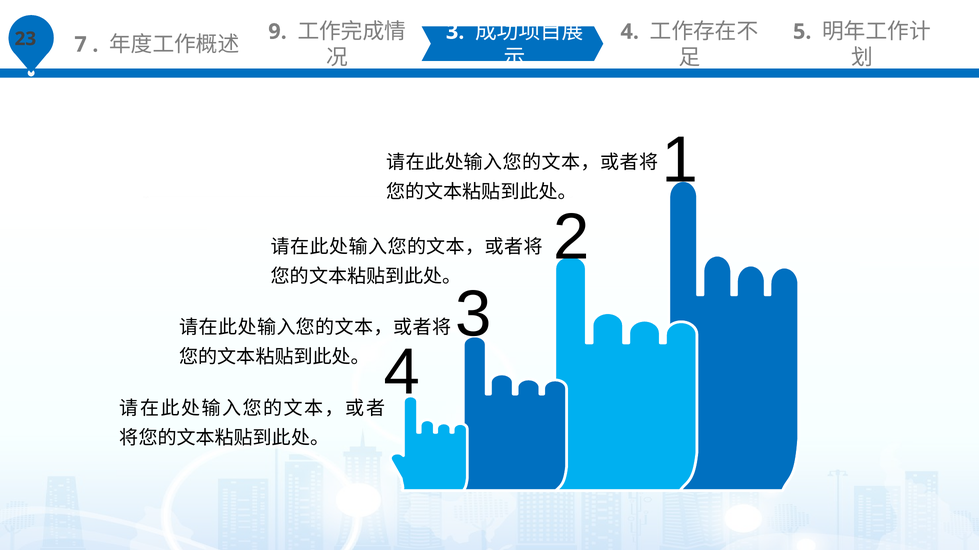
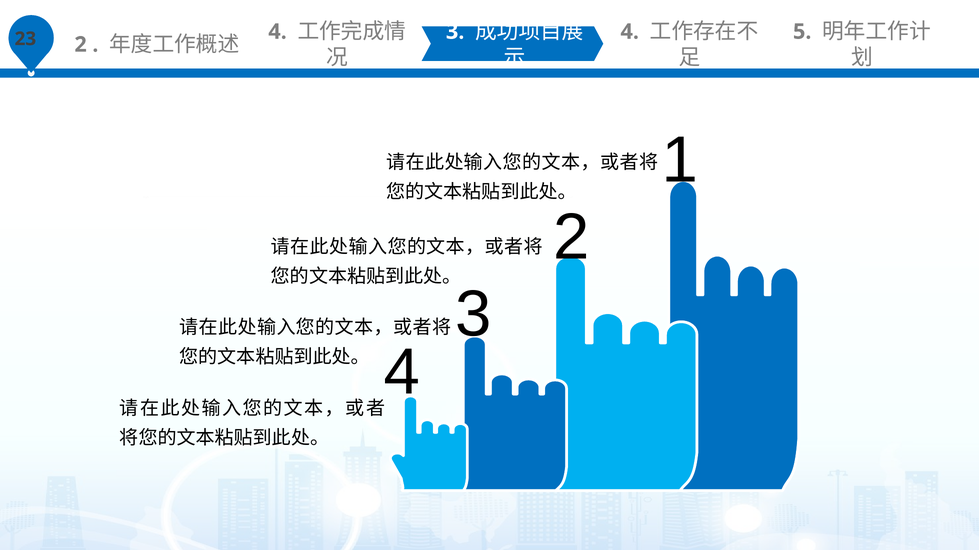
7: 7 -> 2 (81, 45)
9: 9 -> 4 (278, 32)
